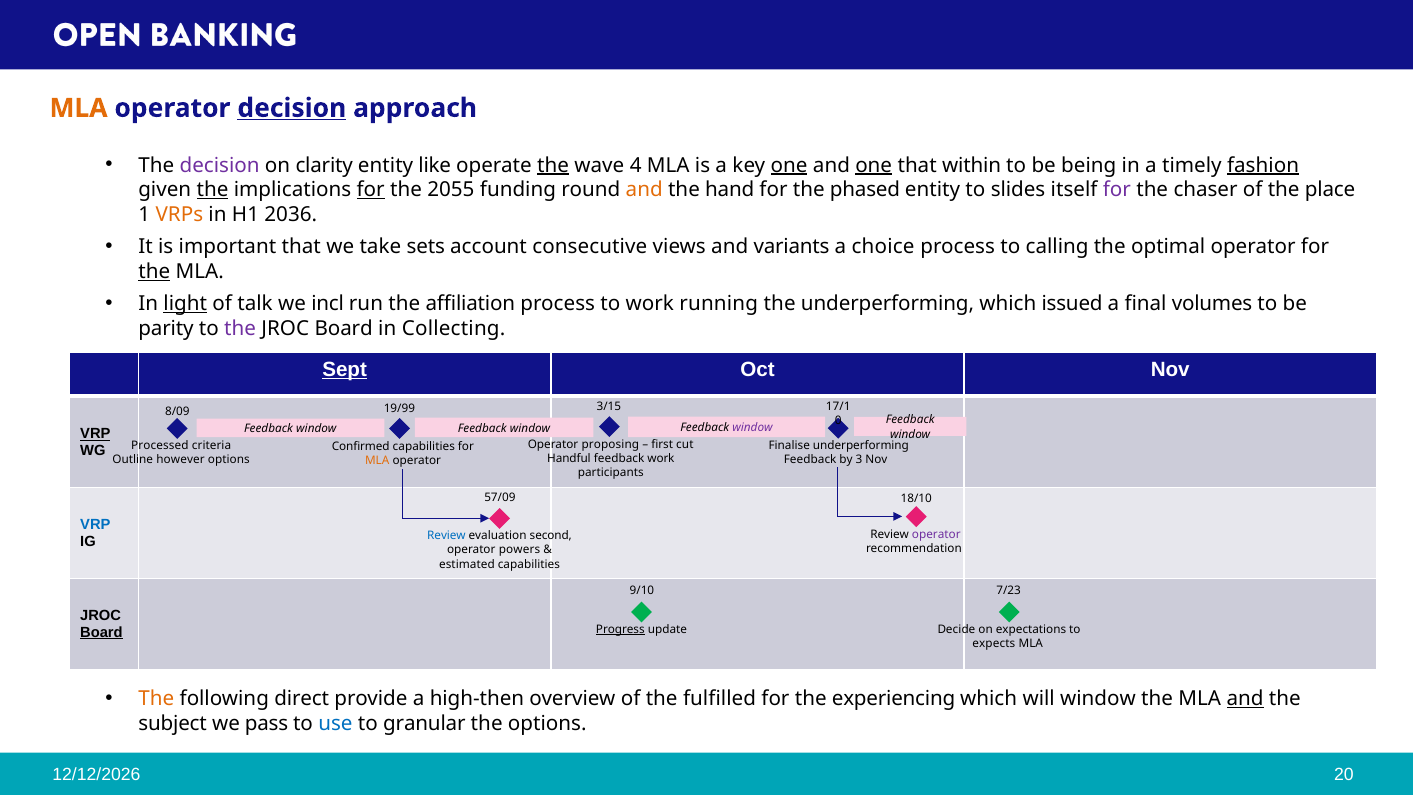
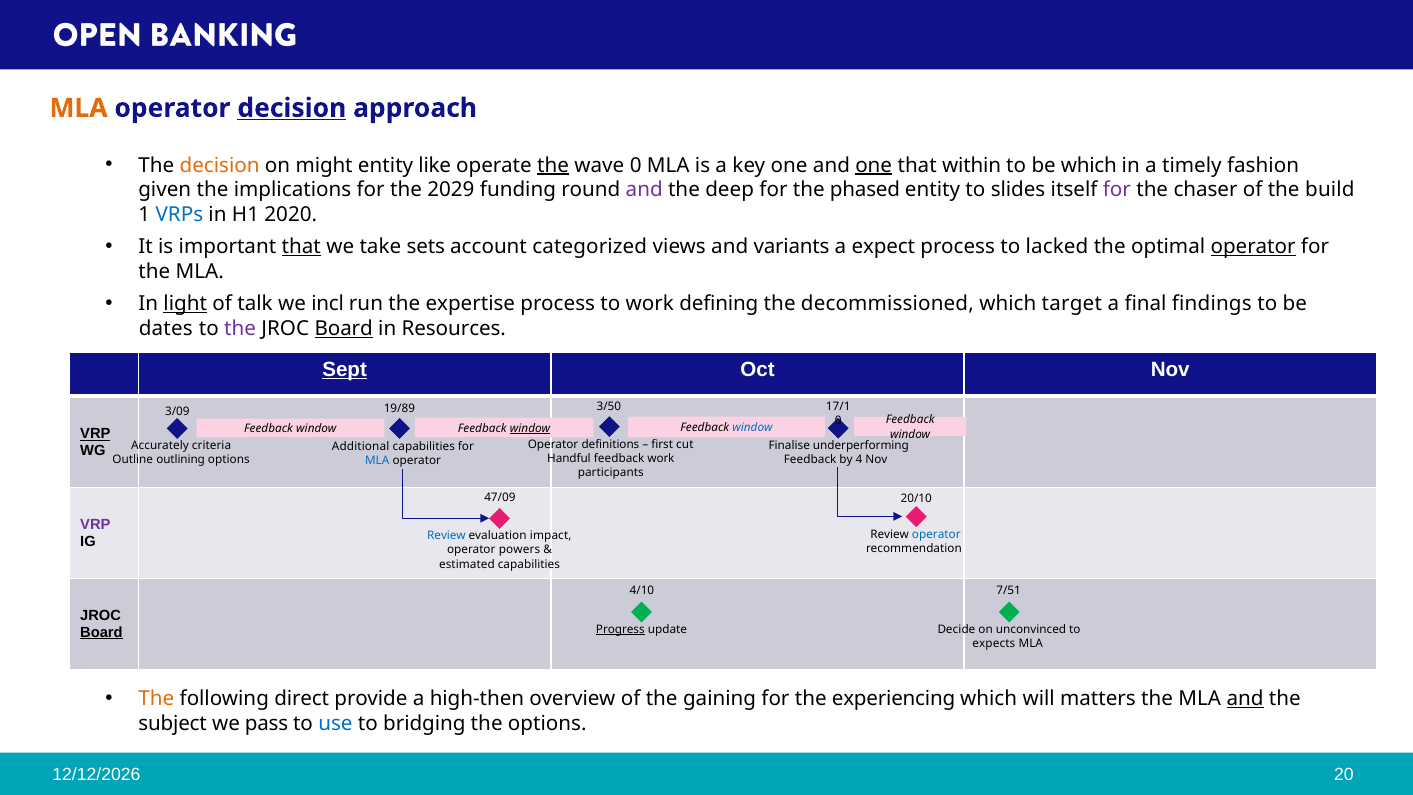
decision colour: purple -> orange (220, 165)
clarity: clarity -> might (324, 165)
wave 4: 4 -> 0 (636, 165)
one underline: present -> none (789, 165)
be being: being -> which (1089, 165)
fashion underline: present -> none (1263, 165)
the underline: present -> none (213, 190)
for underline: present -> none (371, 190)
2055: 2055 -> 2029 (451, 190)
and colour: orange -> purple (644, 190)
hand: hand -> deep (730, 190)
place: place -> build (1330, 190)
VRPs colour: orange -> blue (179, 215)
2036: 2036 -> 2020 (291, 215)
that underline: none -> present (301, 247)
consecutive: consecutive -> categorized (590, 247)
choice: choice -> expect (883, 247)
calling: calling -> lacked (1057, 247)
operator underline: none -> present (1253, 247)
the underline: present -> none (154, 272)
affiliation: affiliation -> expertise (470, 304)
running: running -> defining (719, 304)
the underperforming: underperforming -> decommissioned (887, 304)
issued: issued -> target (1072, 304)
volumes: volumes -> findings (1212, 304)
parity: parity -> dates (166, 329)
Board underline: none -> present (344, 329)
Collecting: Collecting -> Resources (454, 329)
3/15: 3/15 -> 3/50 (609, 407)
19/99: 19/99 -> 19/89 (399, 408)
8/09: 8/09 -> 3/09 (177, 411)
window underline: none -> present (530, 428)
window colour: purple -> blue (753, 428)
proposing: proposing -> definitions (610, 445)
Processed: Processed -> Accurately (160, 446)
Confirmed: Confirmed -> Additional (361, 447)
however: however -> outlining (181, 460)
3: 3 -> 4 (859, 460)
MLA colour: orange -> blue (377, 461)
57/09: 57/09 -> 47/09 (500, 497)
18/10: 18/10 -> 20/10 (916, 498)
VRP colour: blue -> purple (95, 525)
operator colour: purple -> blue (936, 534)
second: second -> impact (551, 536)
9/10: 9/10 -> 4/10 (642, 591)
7/23: 7/23 -> 7/51 (1009, 591)
expectations: expectations -> unconvinced (1031, 629)
fulfilled: fulfilled -> gaining (720, 699)
will window: window -> matters (1098, 699)
granular: granular -> bridging (424, 723)
